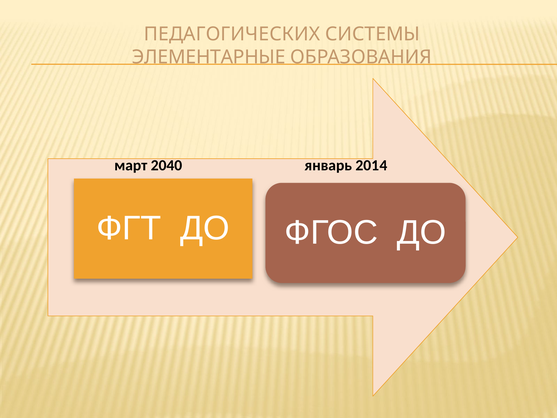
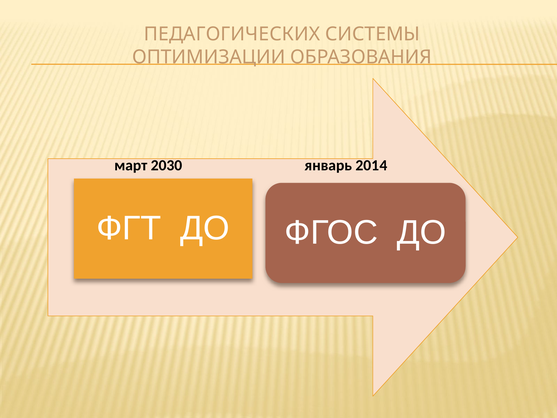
ЭЛЕМЕНТАРНЫЕ: ЭЛЕМЕНТАРНЫЕ -> ОПТИМИЗАЦИИ (209, 57)
2040: 2040 -> 2030 (166, 165)
